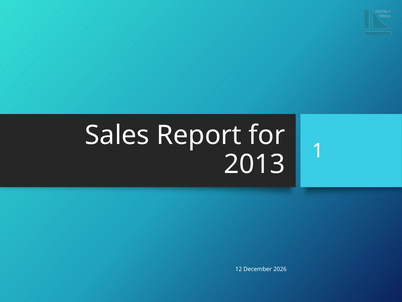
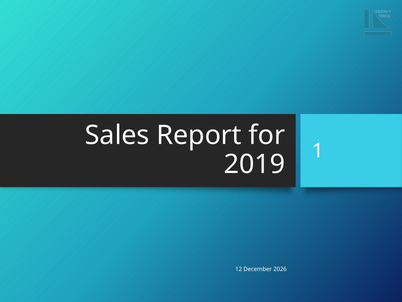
2013: 2013 -> 2019 (255, 164)
